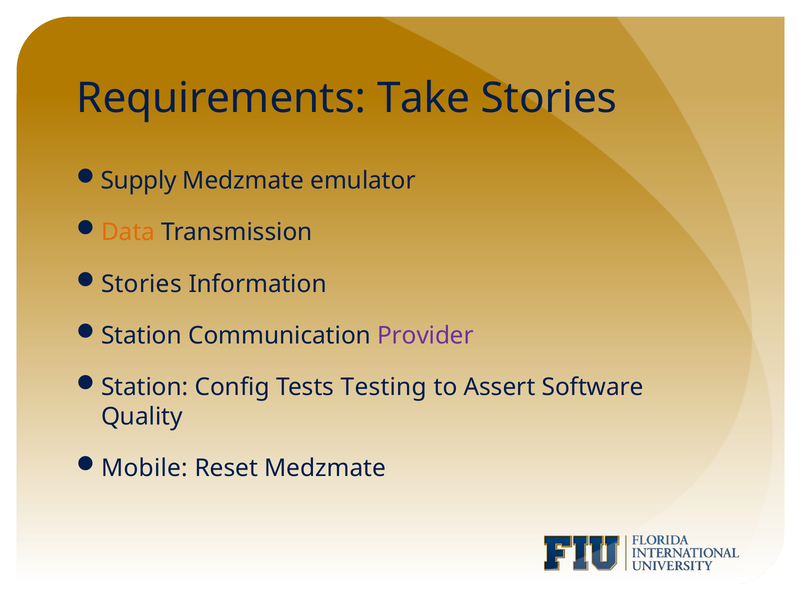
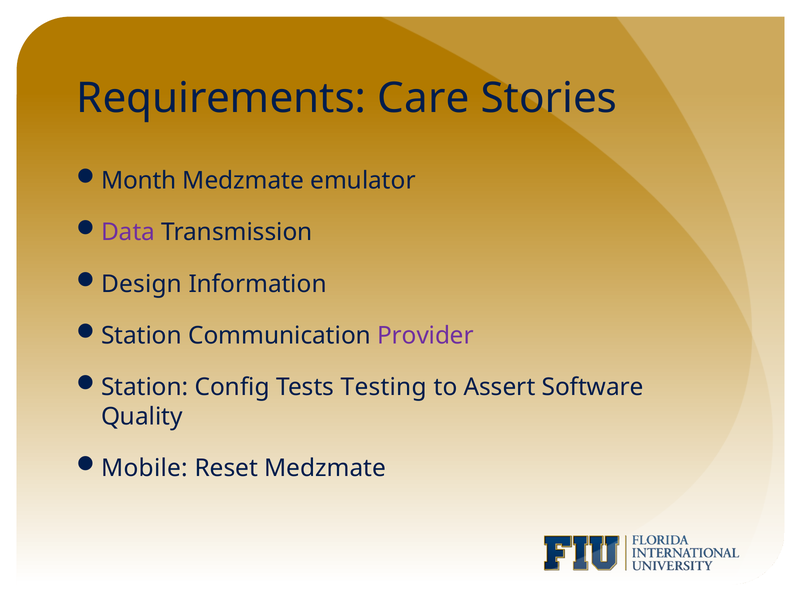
Take: Take -> Care (423, 98)
Supply: Supply -> Month (139, 181)
Data colour: orange -> purple (128, 232)
Stories: Stories -> Design (141, 284)
